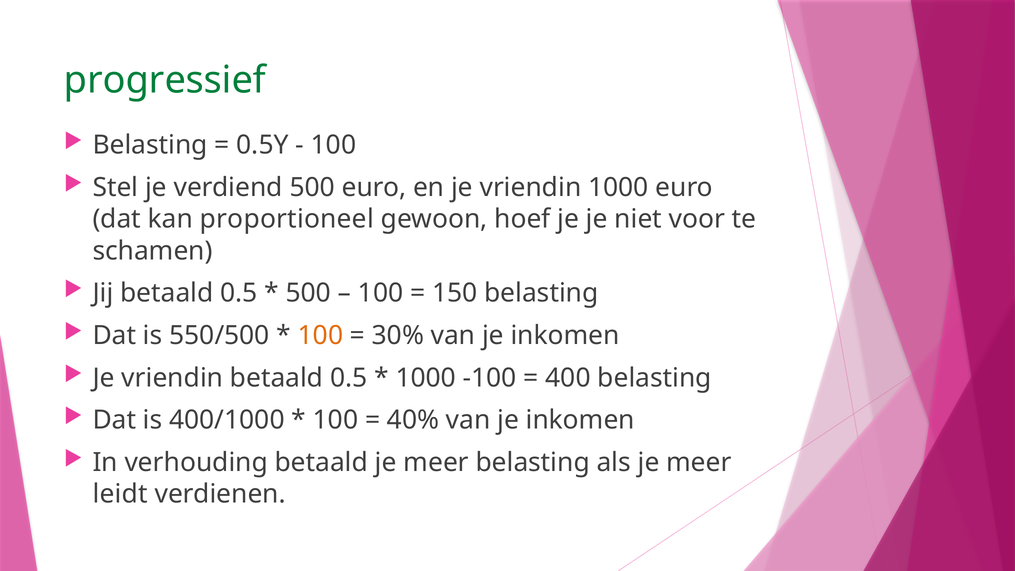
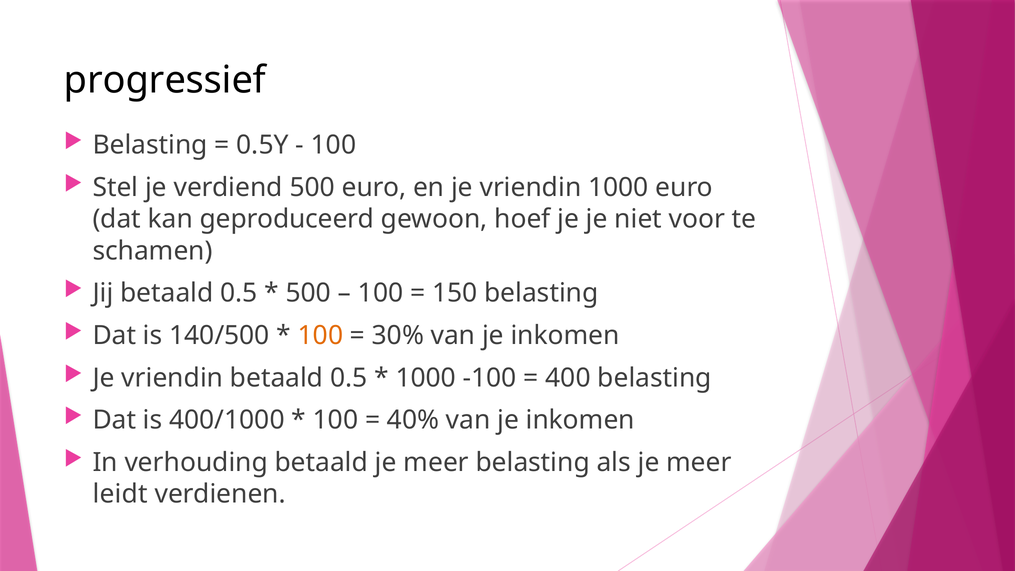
progressief colour: green -> black (165, 80)
proportioneel: proportioneel -> geproduceerd (287, 219)
550/500: 550/500 -> 140/500 (219, 336)
